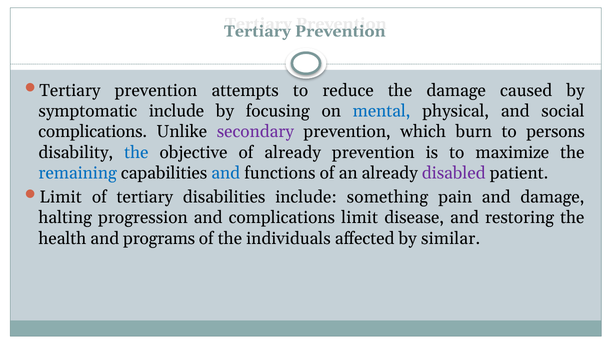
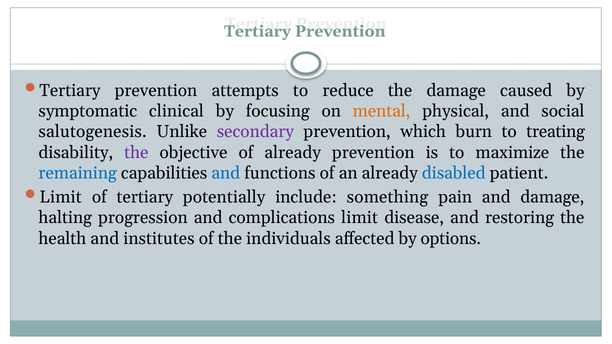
symptomatic include: include -> clinical (176, 111)
mental colour: blue -> orange (382, 111)
complications: complications -> salutogenesis (93, 132)
persons: persons -> treating (556, 132)
the colour: blue -> purple (136, 152)
disabled colour: purple -> blue (454, 173)
disabilities: disabilities -> potentially (224, 197)
programs: programs -> institutes (159, 239)
similar: similar -> options (451, 239)
